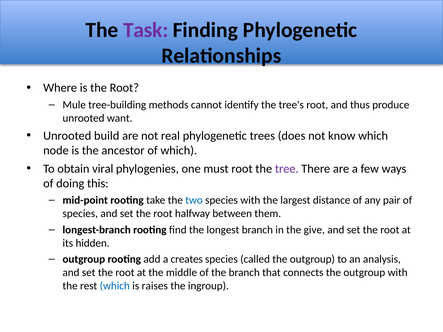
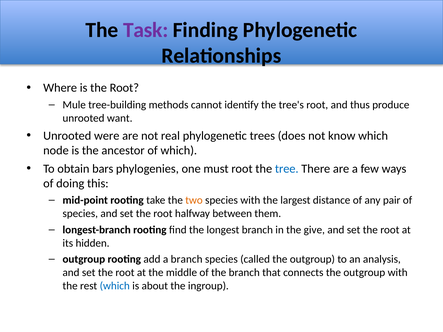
build: build -> were (107, 136)
viral: viral -> bars (103, 169)
tree colour: purple -> blue (287, 169)
two colour: blue -> orange (194, 200)
a creates: creates -> branch (187, 259)
raises: raises -> about (155, 286)
